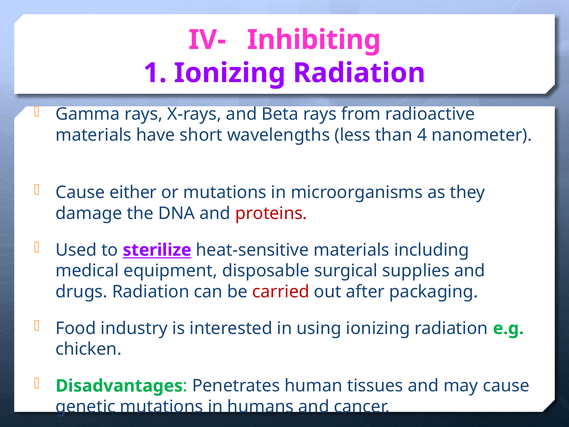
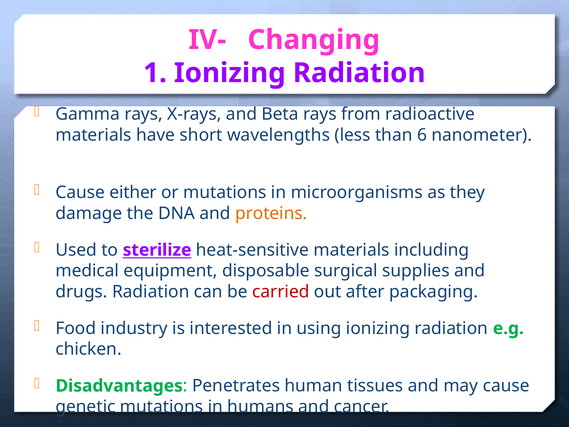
Inhibiting: Inhibiting -> Changing (314, 40)
4: 4 -> 6 (422, 135)
proteins colour: red -> orange (271, 213)
